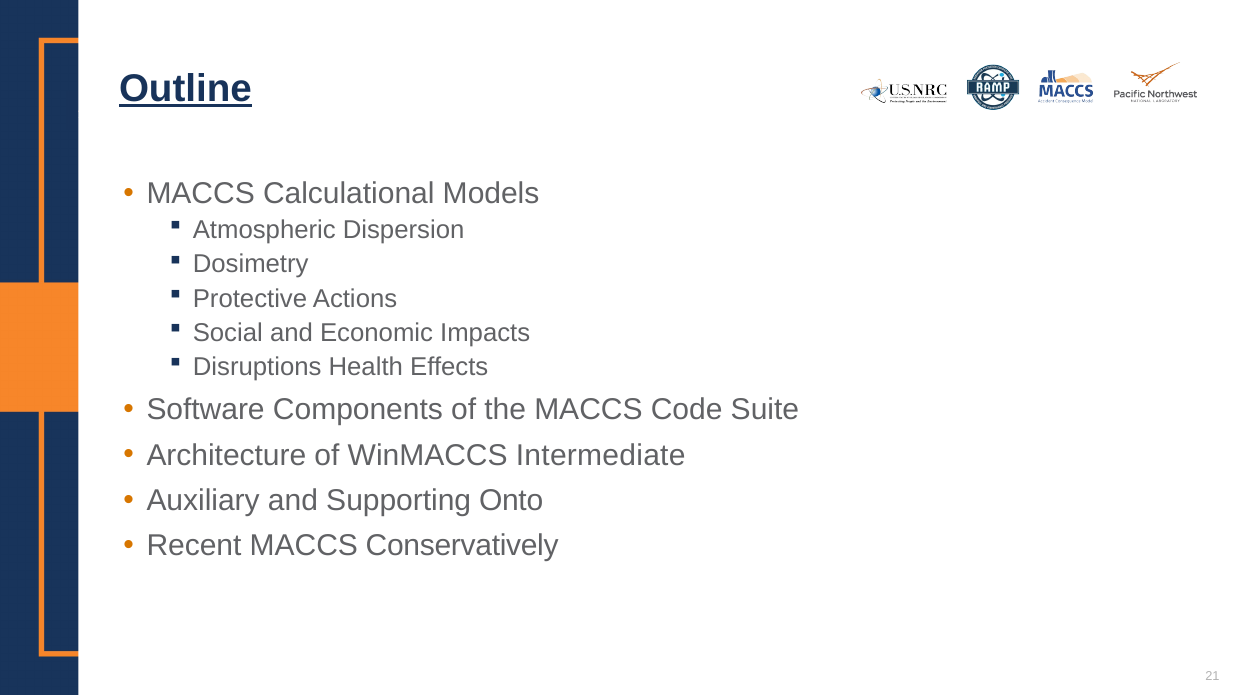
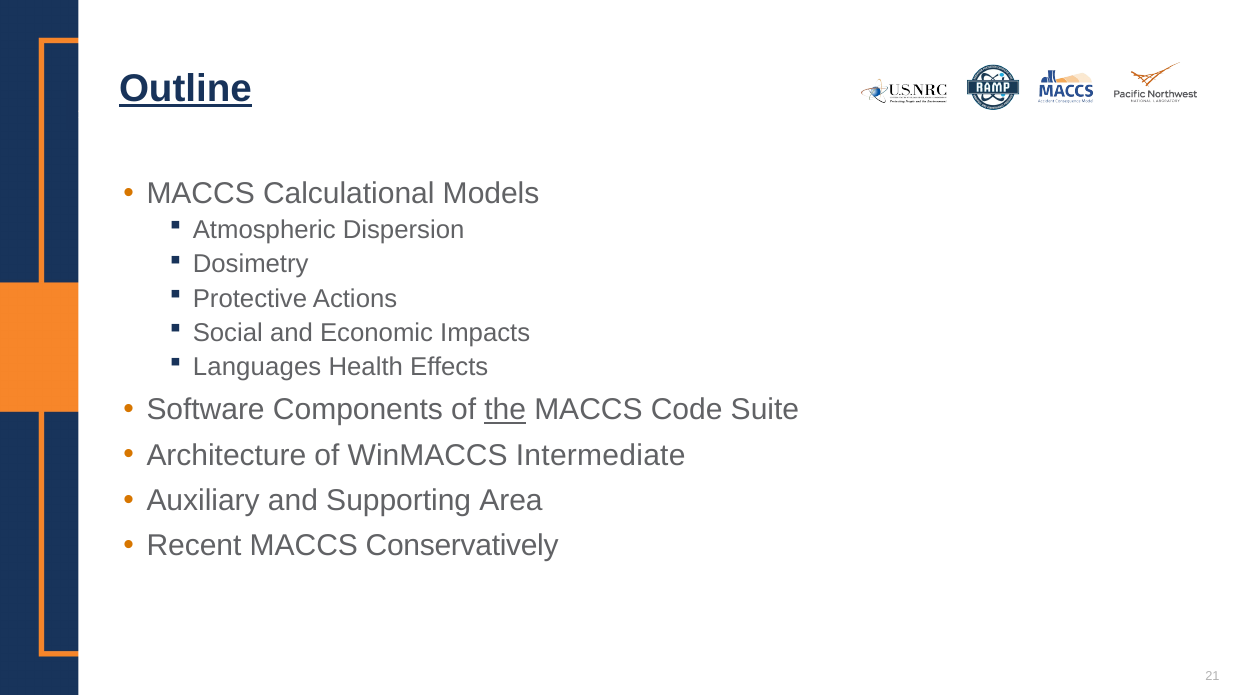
Disruptions: Disruptions -> Languages (257, 367)
the underline: none -> present (505, 410)
Onto: Onto -> Area (511, 500)
